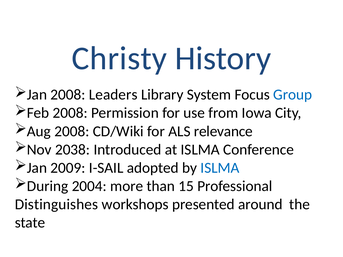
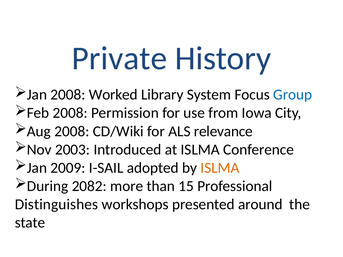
Christy: Christy -> Private (119, 58)
Leaders: Leaders -> Worked (113, 95)
2038: 2038 -> 2003 (73, 150)
ISLMA colour: blue -> orange (220, 168)
2004: 2004 -> 2082 (89, 186)
